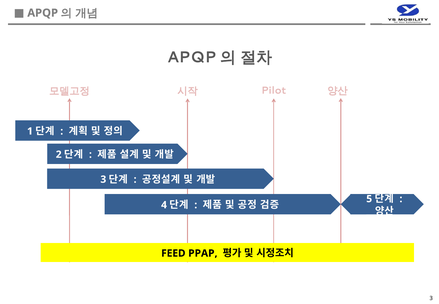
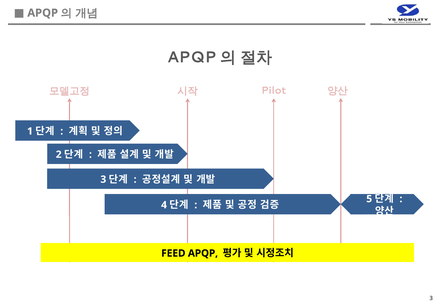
FEED PPAP: PPAP -> APQP (203, 253)
